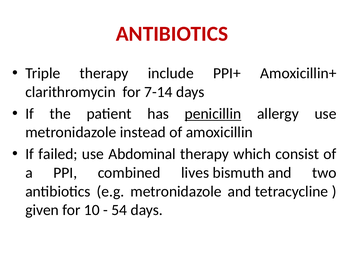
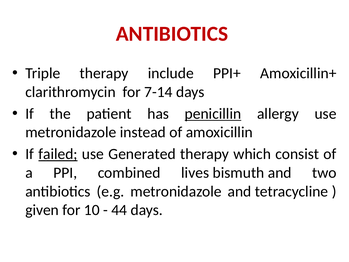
failed underline: none -> present (58, 154)
Abdominal: Abdominal -> Generated (142, 154)
54: 54 -> 44 (119, 210)
